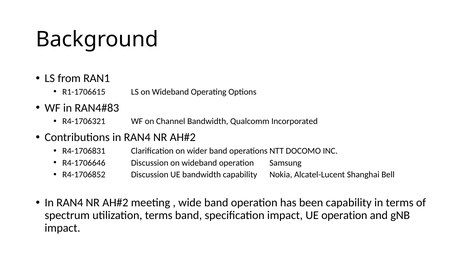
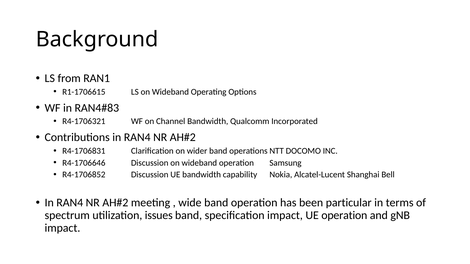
been capability: capability -> particular (349, 203)
utilization terms: terms -> issues (159, 216)
